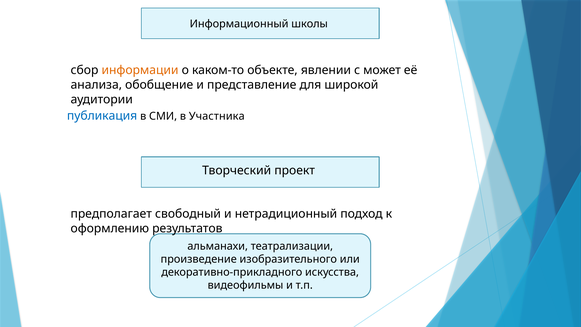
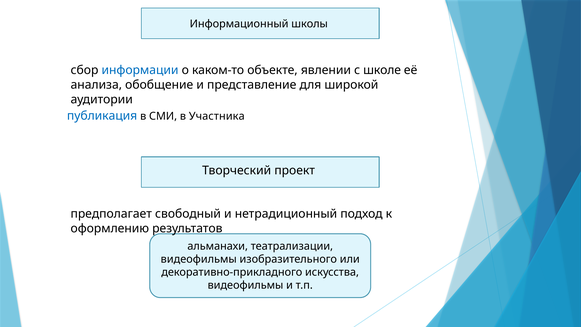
информации colour: orange -> blue (140, 70)
может: может -> школе (382, 70)
произведение: произведение -> видеофильмы (199, 259)
